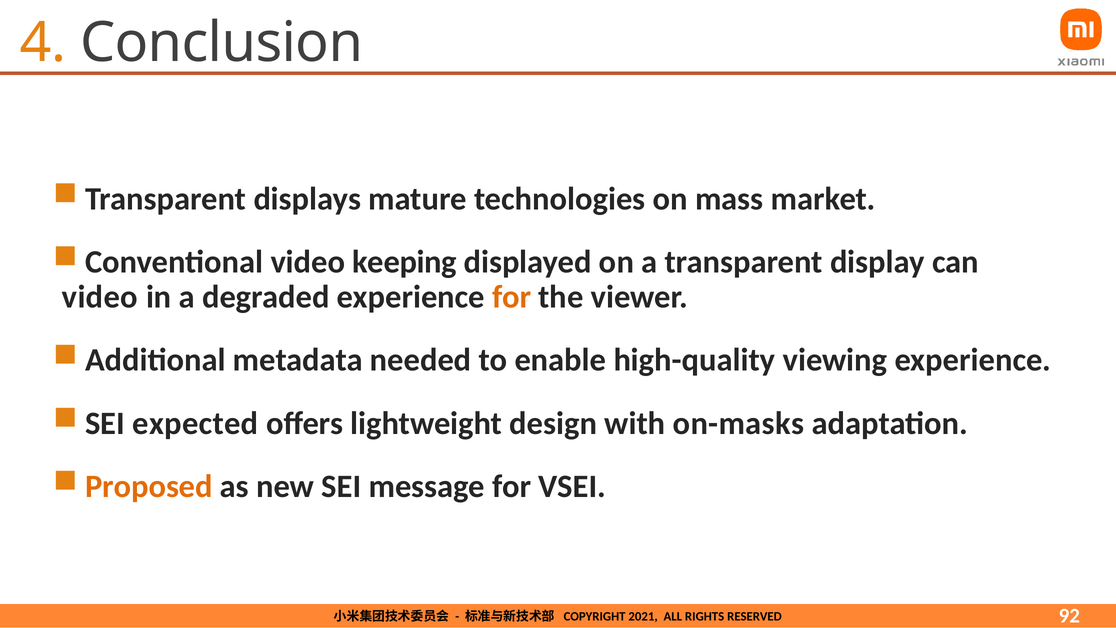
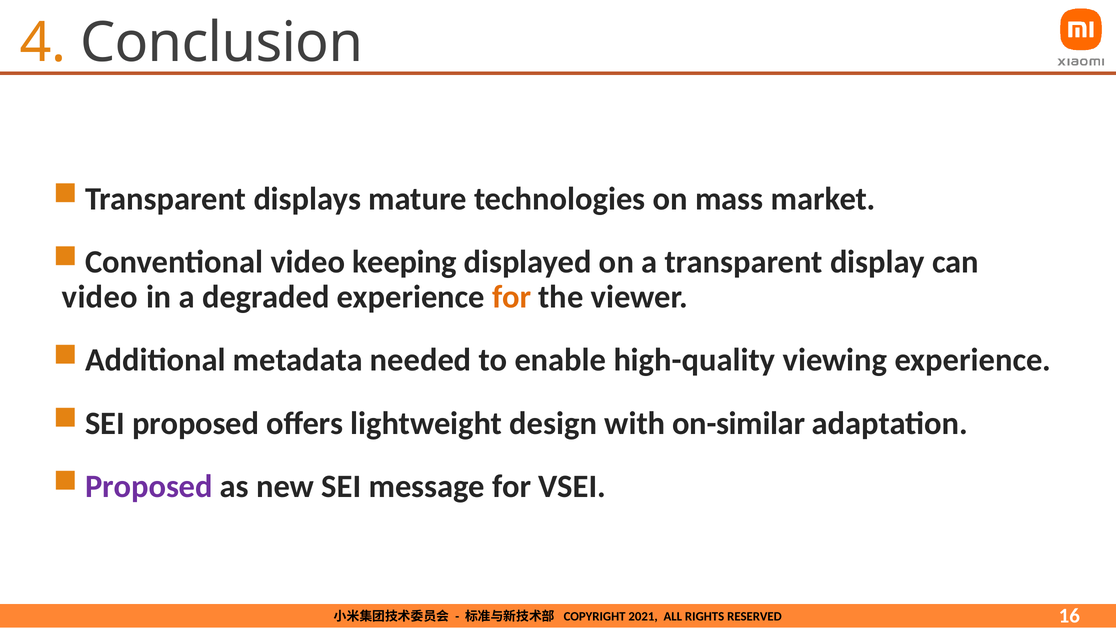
SEI expected: expected -> proposed (196, 423)
on-masks: on-masks -> on-similar (739, 423)
Proposed colour: orange -> purple (149, 486)
92: 92 -> 16 (1069, 616)
